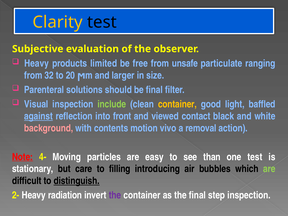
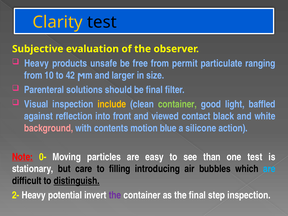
limited: limited -> unsafe (104, 63)
unsafe: unsafe -> permit (185, 63)
32: 32 -> 10 (49, 75)
20: 20 -> 42 (70, 75)
include colour: light green -> yellow (112, 104)
container colour: yellow -> light green (177, 104)
against underline: present -> none (38, 116)
vivo: vivo -> blue (168, 128)
removal: removal -> silicone (201, 128)
4-: 4- -> 0- (43, 157)
are colour: light green -> light blue (269, 169)
radiation: radiation -> potential (65, 195)
